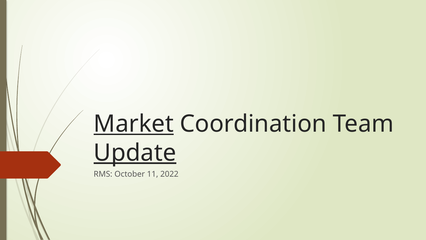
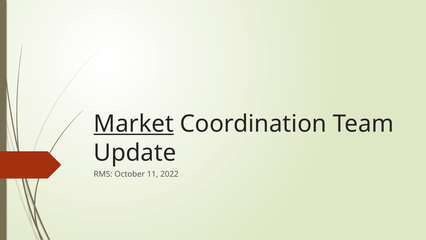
Update underline: present -> none (135, 153)
